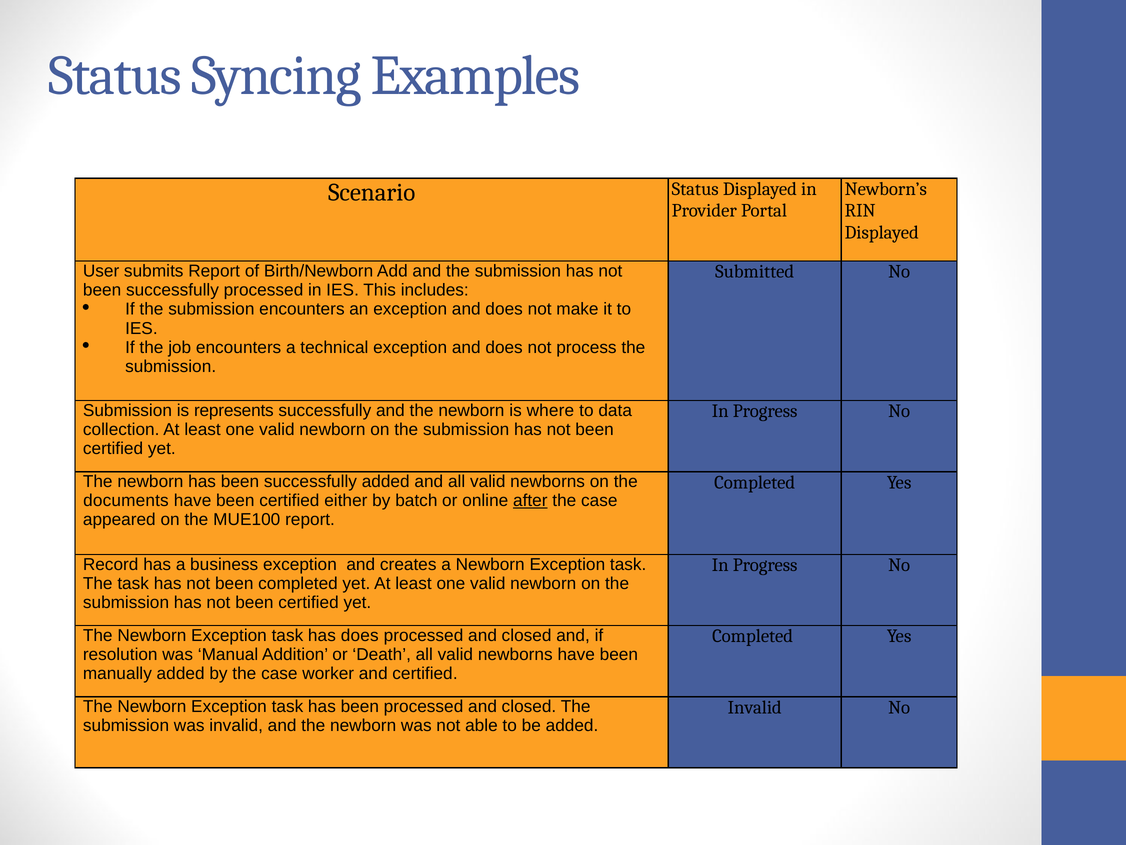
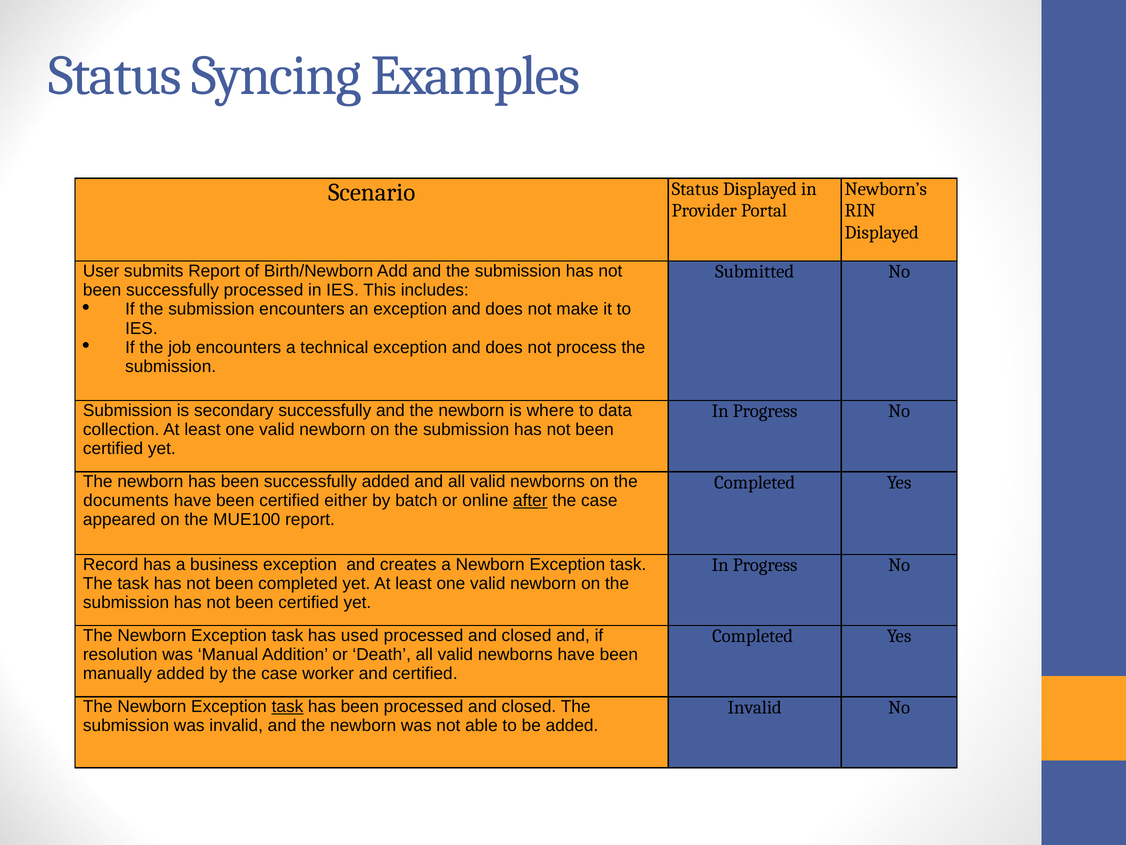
represents: represents -> secondary (234, 410)
has does: does -> used (360, 635)
task underline: none -> present (287, 706)
